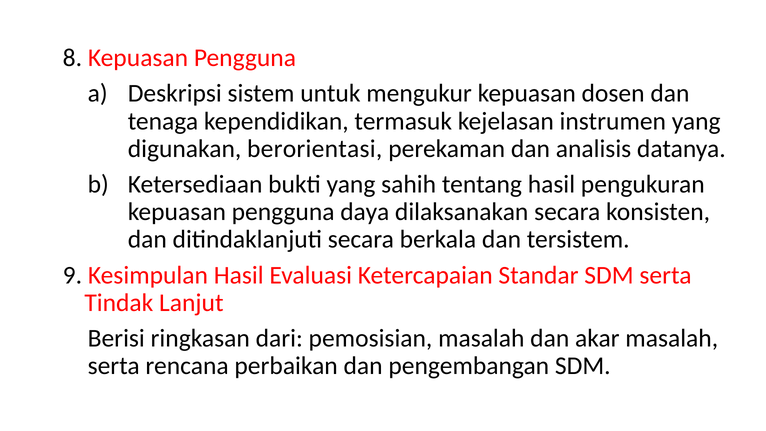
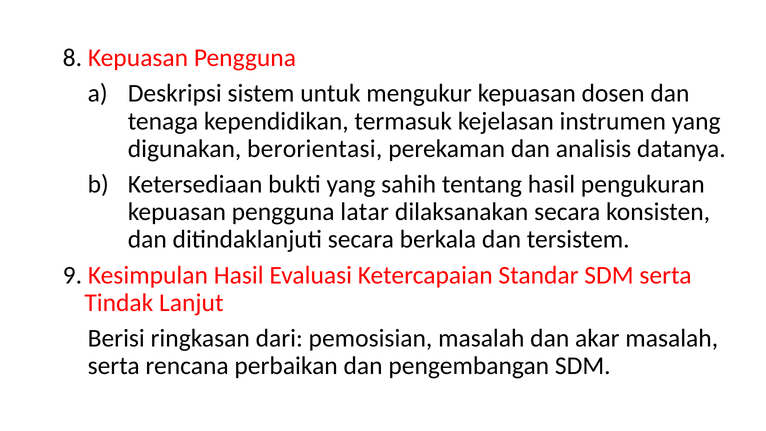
daya: daya -> latar (365, 212)
